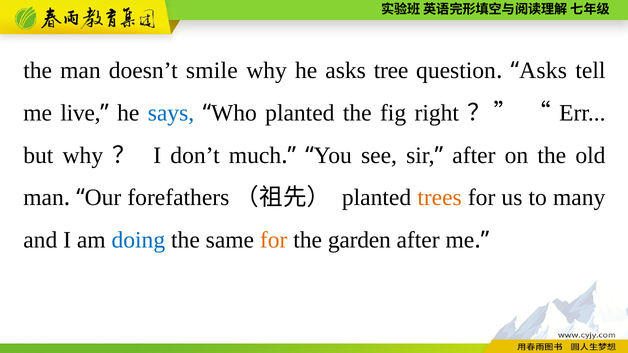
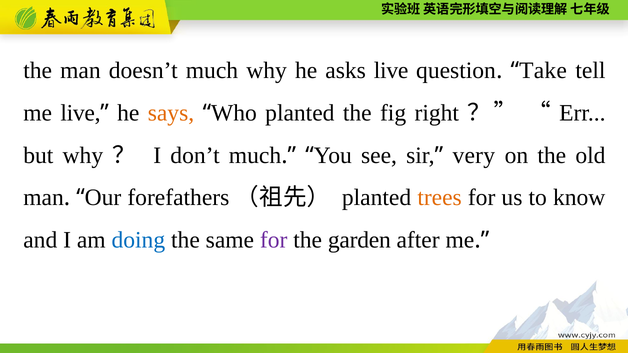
doesn’t smile: smile -> much (212, 71)
asks tree: tree -> live (391, 71)
Asks: Asks -> Take (543, 71)
says colour: blue -> orange (171, 113)
after: after -> very (474, 156)
many: many -> know (579, 198)
for colour: orange -> purple (274, 240)
